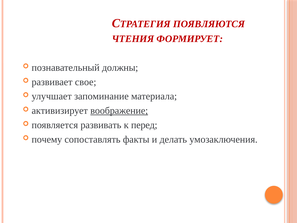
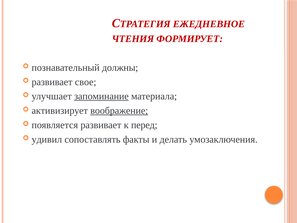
ПОЯВЛЯЮТСЯ: ПОЯВЛЯЮТСЯ -> ЕЖЕДНЕВНОЕ (209, 24)
запоминание underline: none -> present (101, 96)
появляется развивать: развивать -> развивает (101, 125)
почему: почему -> удивил (47, 139)
